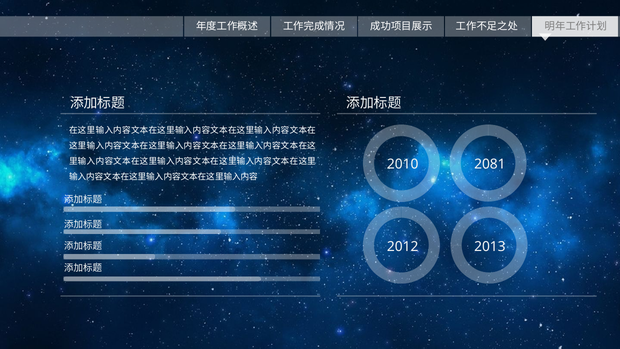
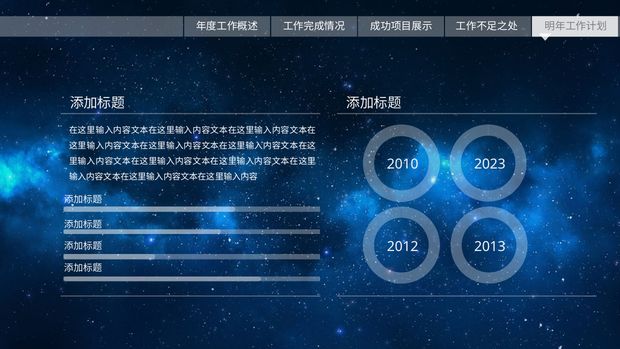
2081: 2081 -> 2023 (490, 164)
